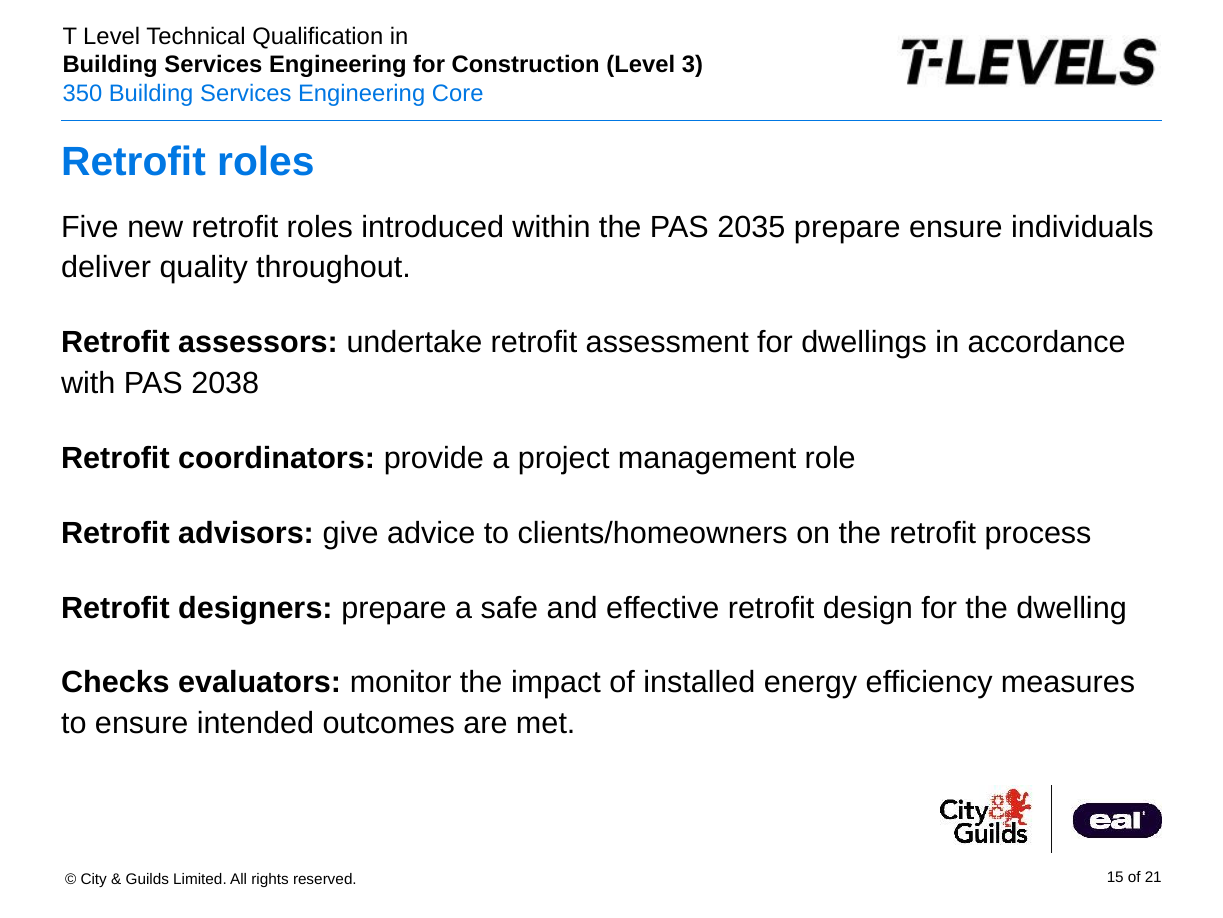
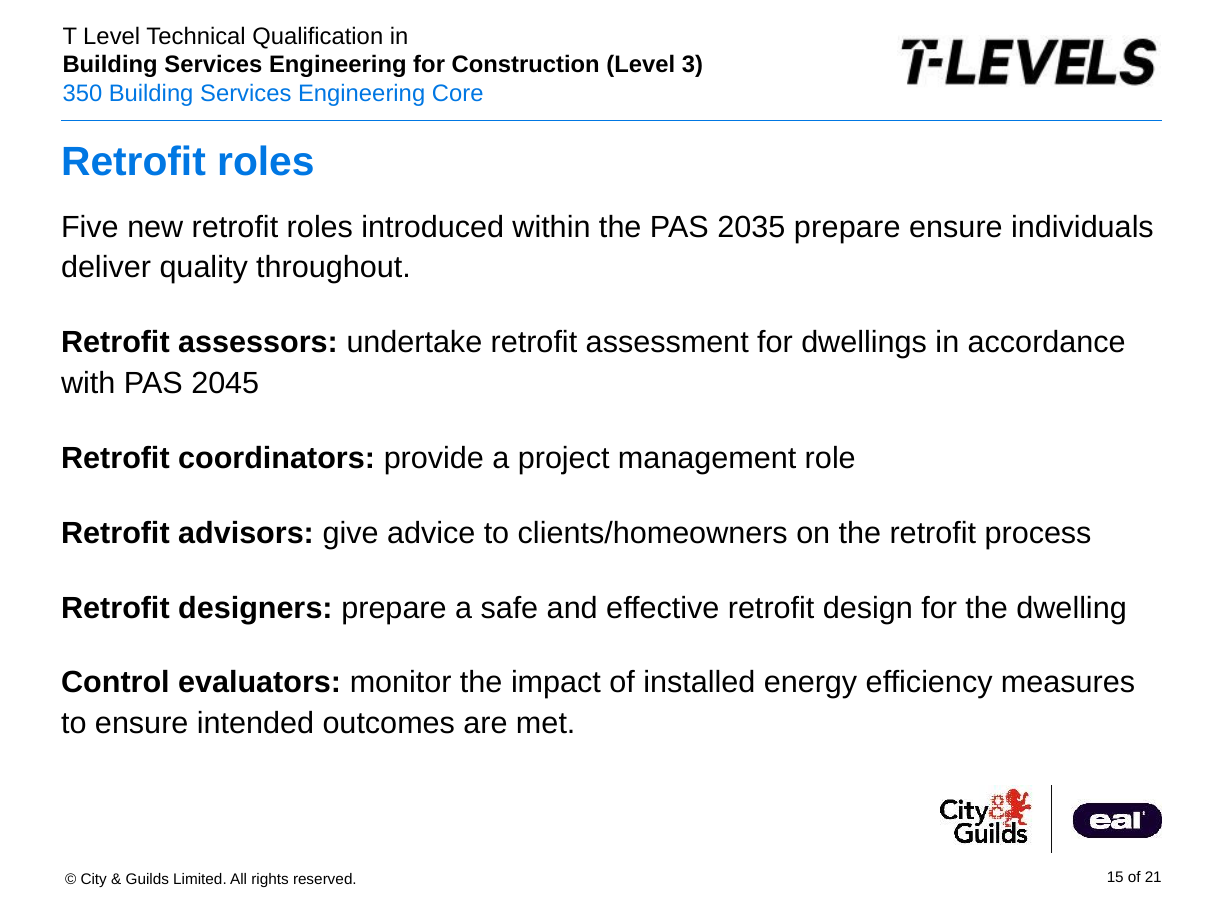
2038: 2038 -> 2045 (225, 383)
Checks: Checks -> Control (115, 682)
